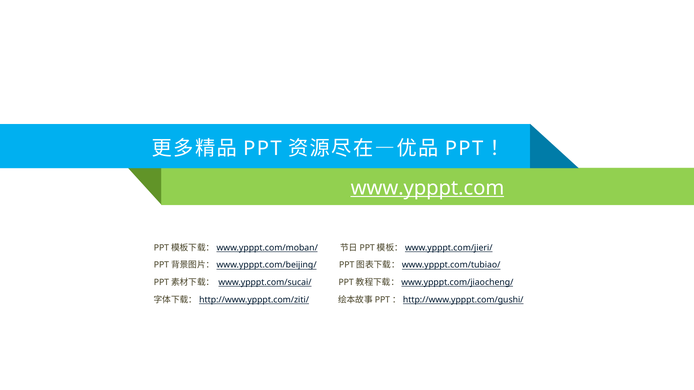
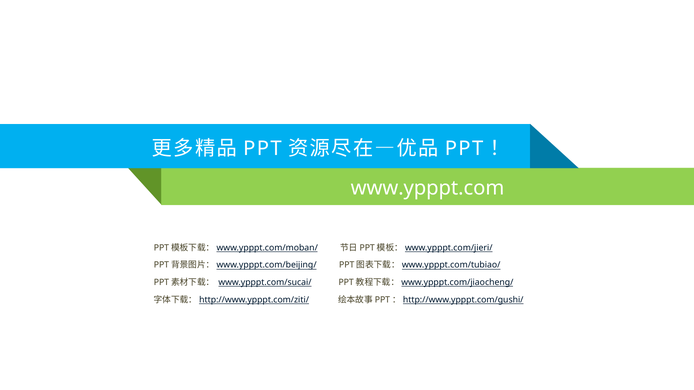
www.ypppt.com underline: present -> none (428, 188)
